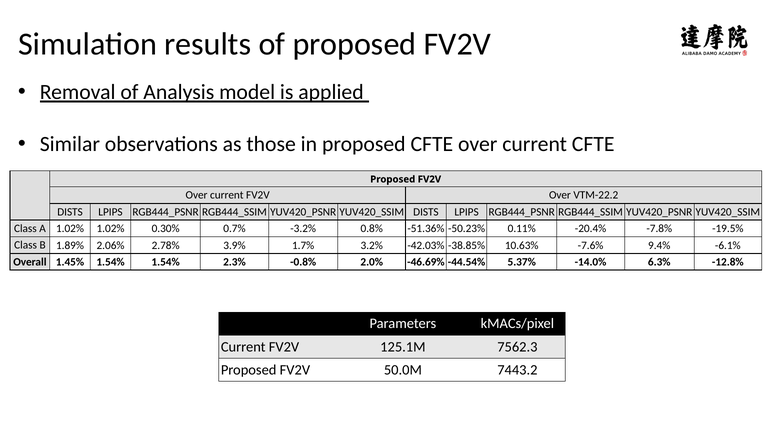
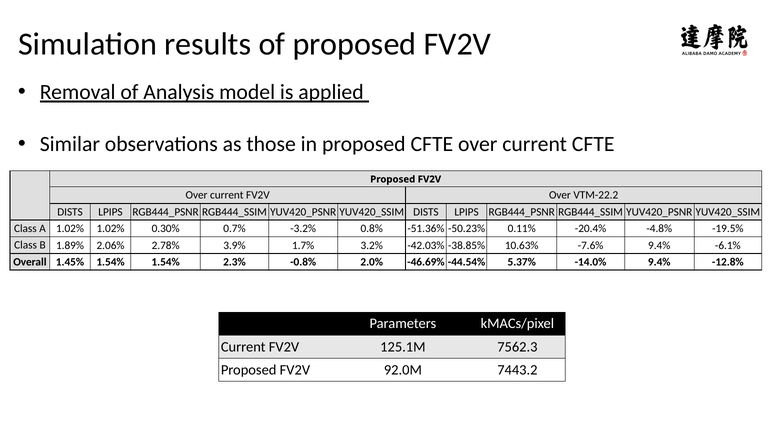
-7.8%: -7.8% -> -4.8% (659, 229)
-14.0% 6.3%: 6.3% -> 9.4% (659, 262)
50.0M: 50.0M -> 92.0M (403, 370)
